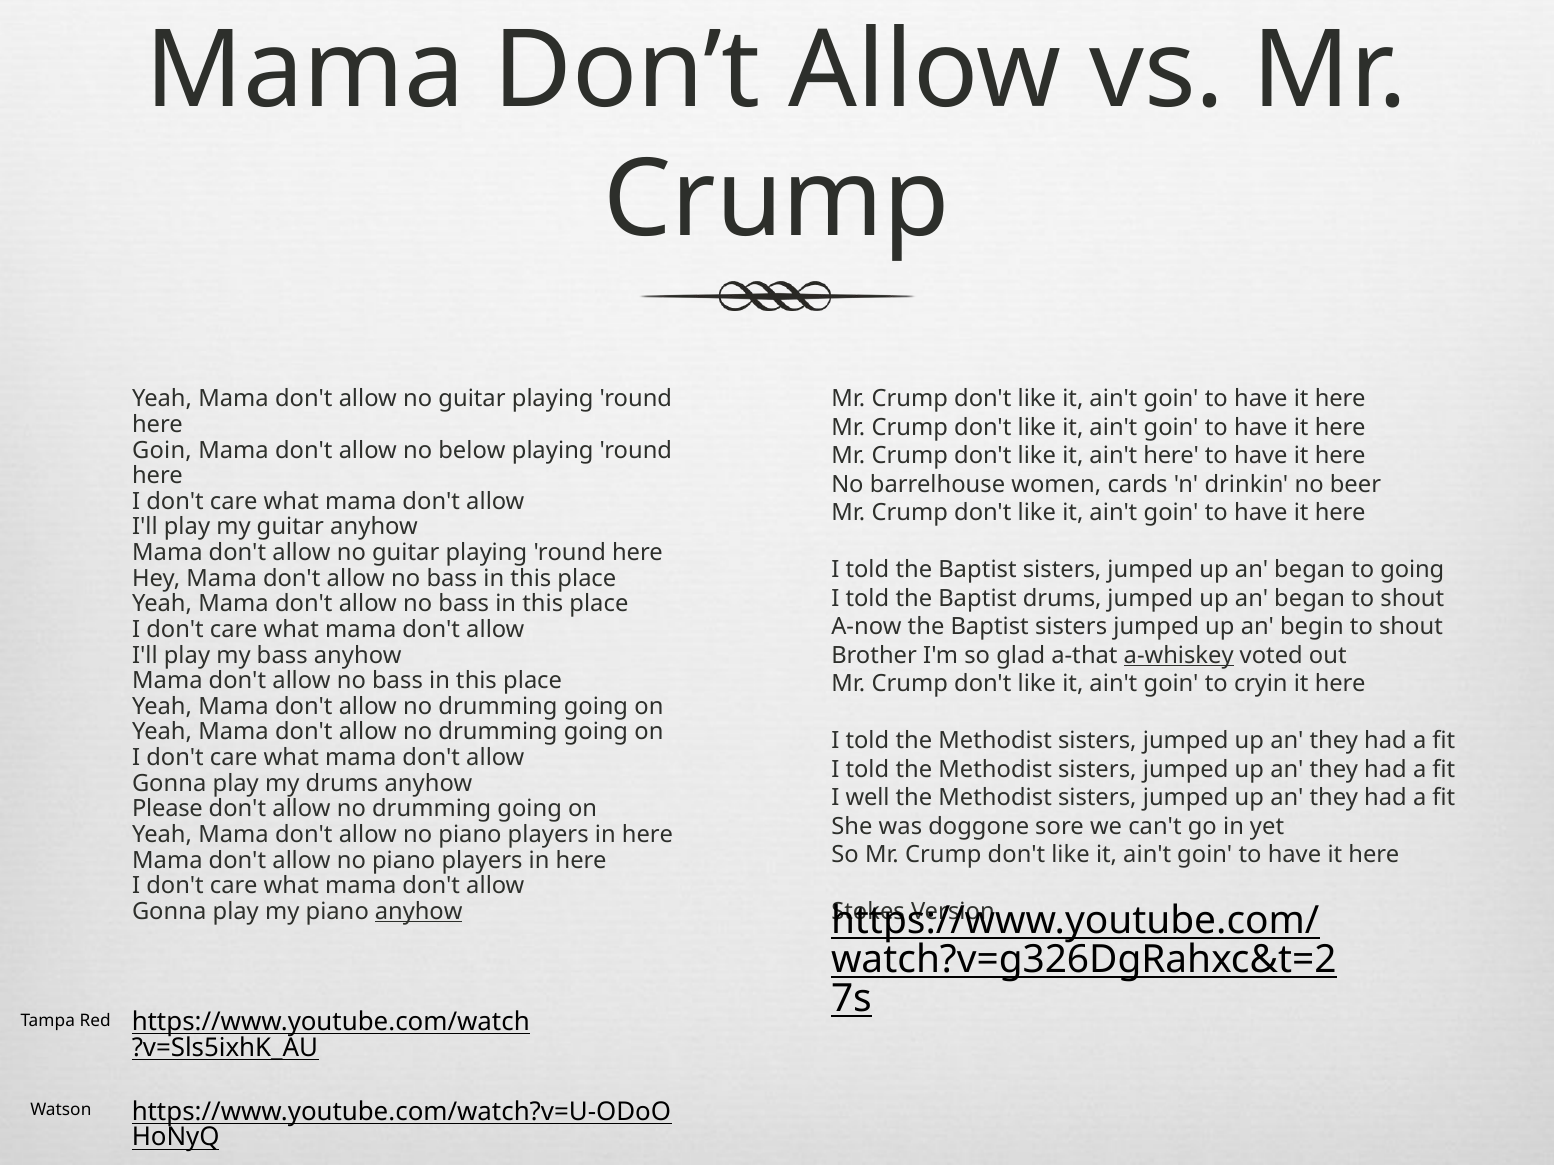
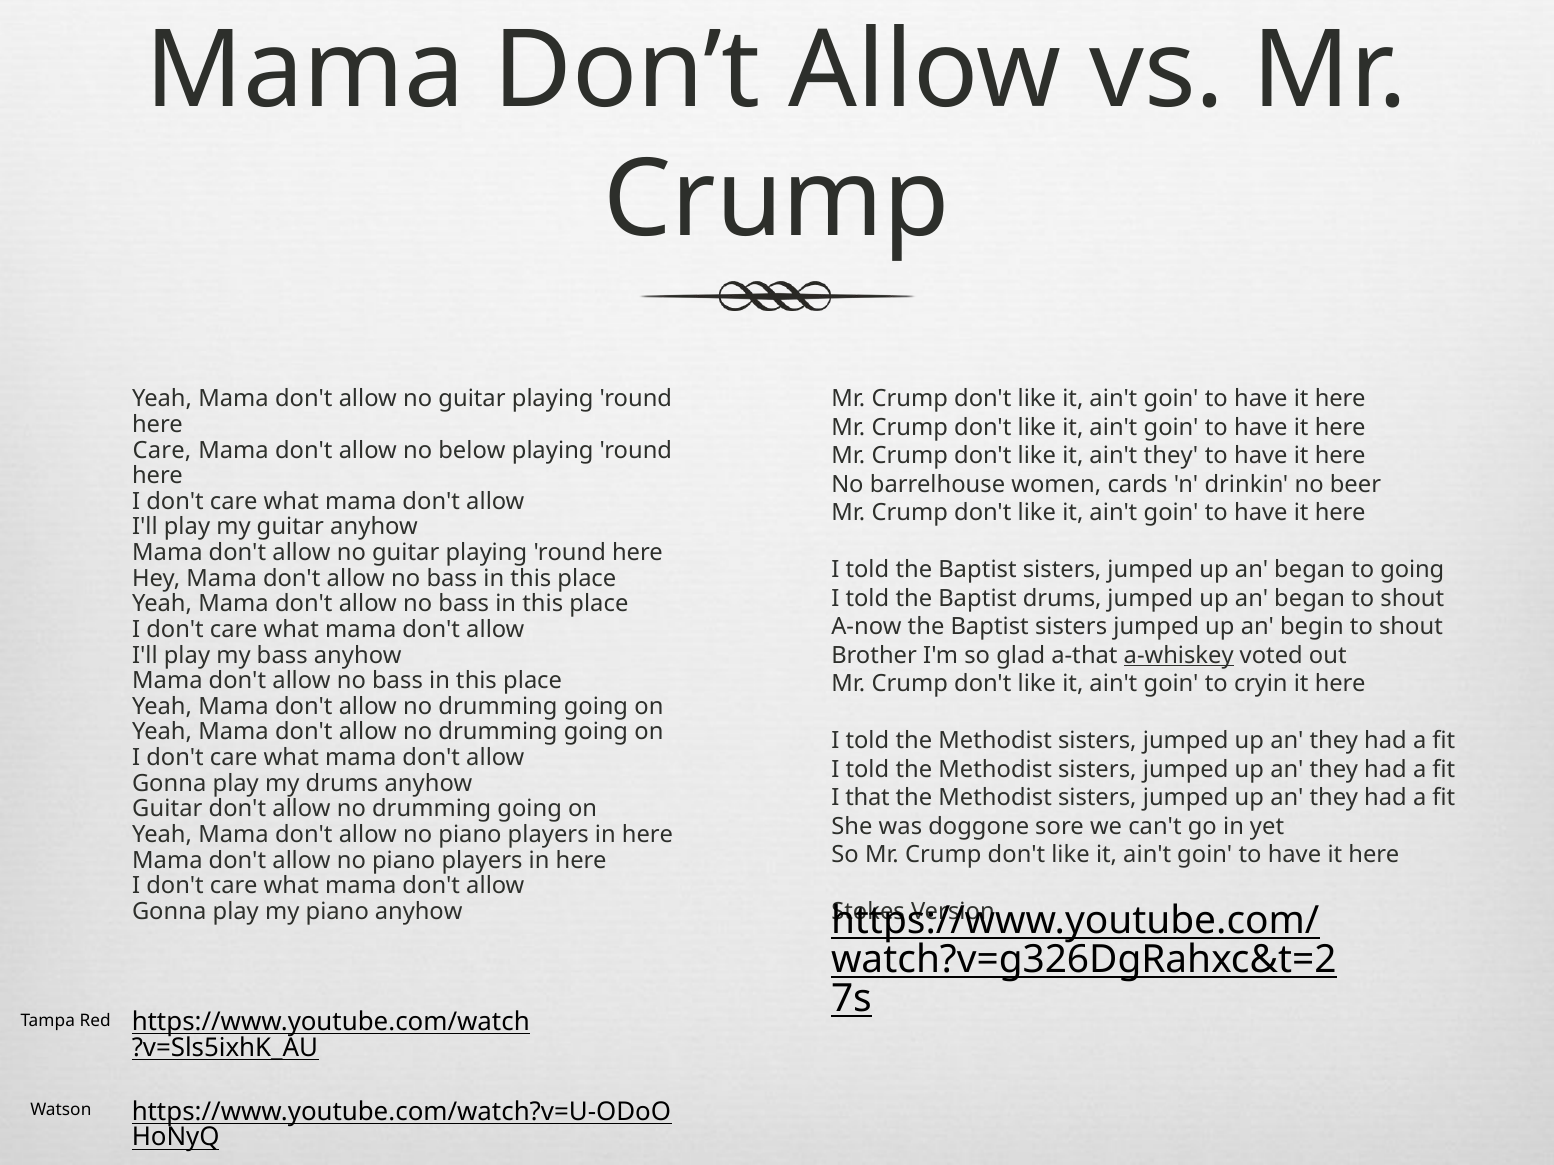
Goin: Goin -> Care (162, 450)
ain't here: here -> they (1171, 456)
well: well -> that (868, 798)
Please: Please -> Guitar (167, 809)
anyhow underline: present -> none (419, 912)
